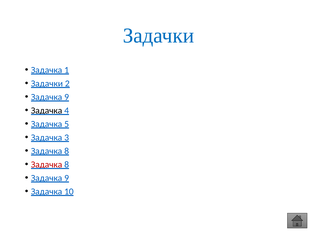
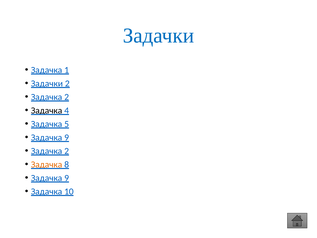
9: 9 -> 2 (67, 97)
3: 3 -> 9 (67, 137)
8: 8 -> 2 (67, 151)
Задачка colour: red -> orange (47, 164)
